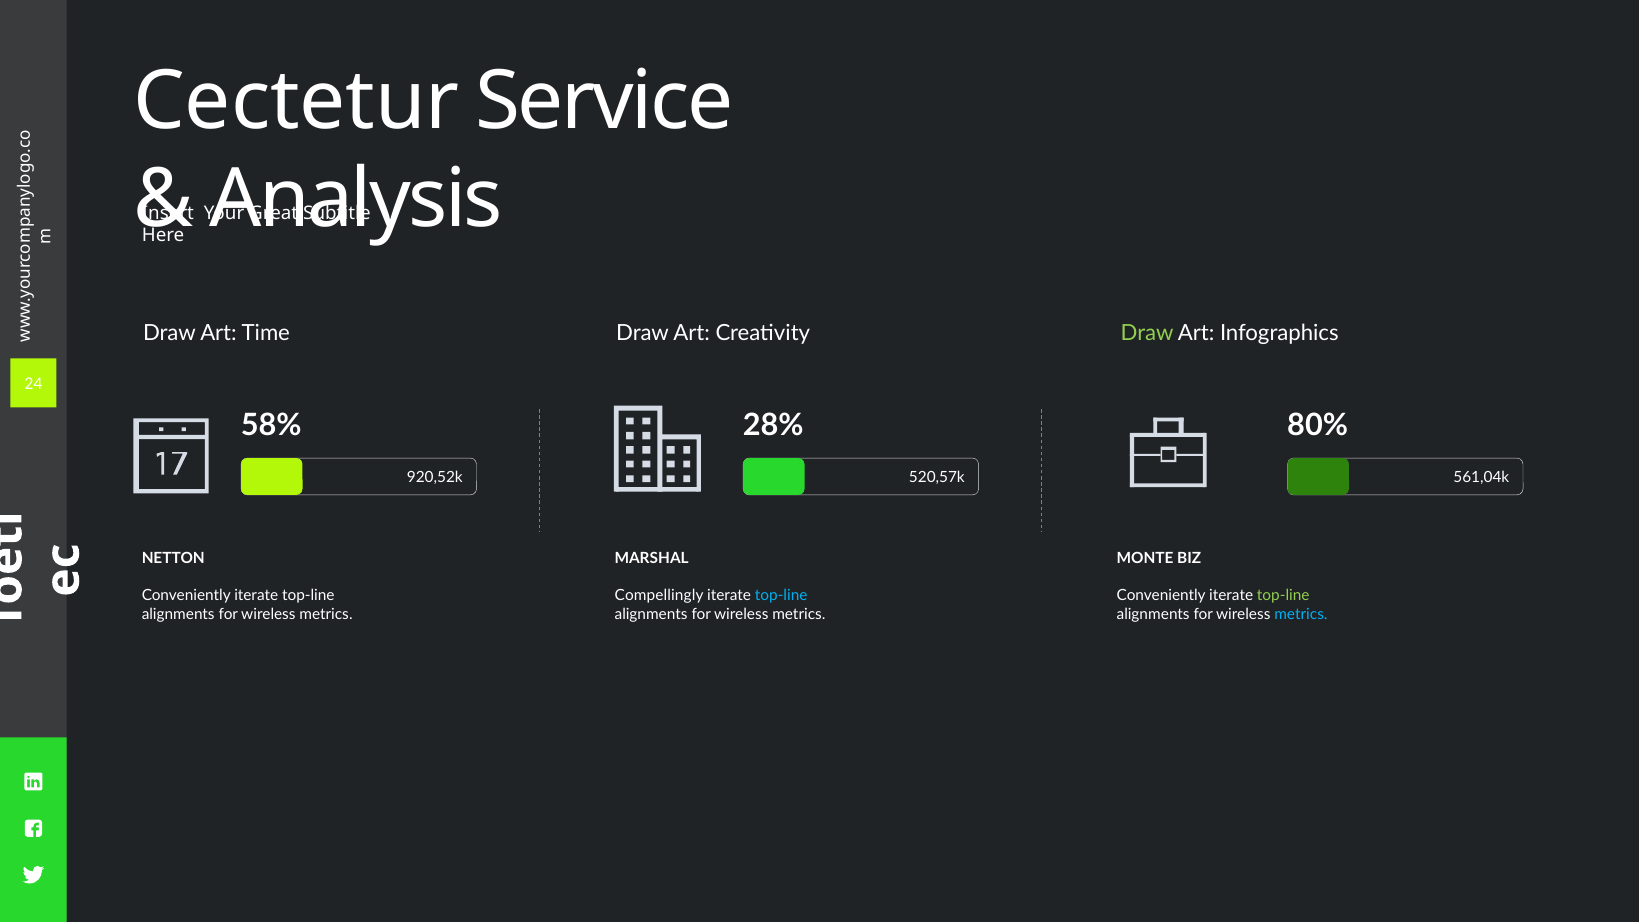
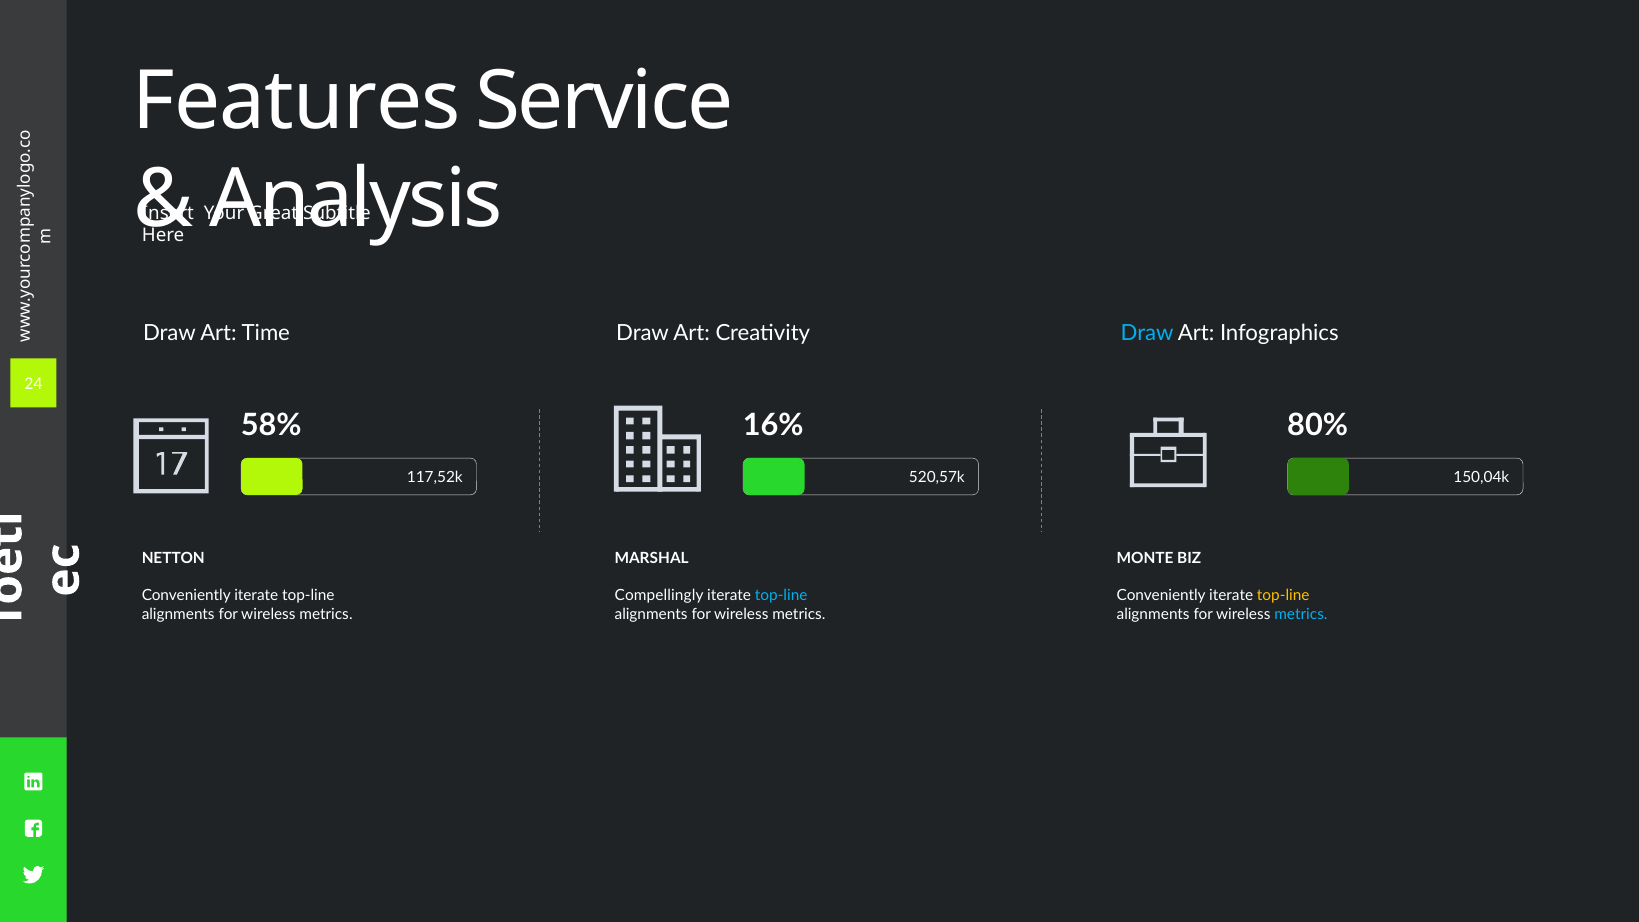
Cectetur: Cectetur -> Features (297, 101)
Draw colour: light green -> light blue (1147, 333)
28%: 28% -> 16% (773, 426)
920,52k: 920,52k -> 117,52k (435, 477)
561,04k: 561,04k -> 150,04k (1481, 477)
top-line colour: light green -> yellow (1283, 596)
